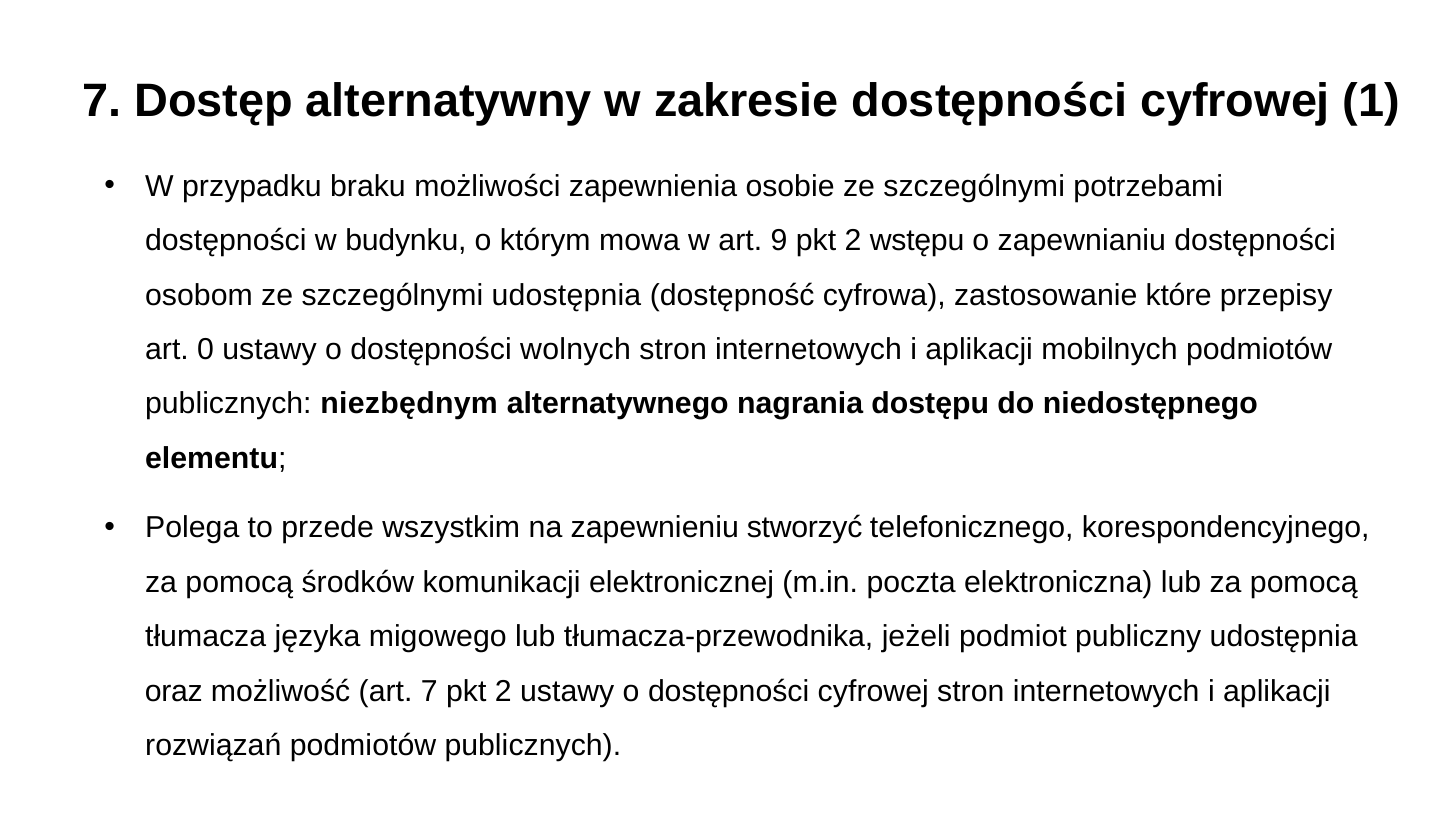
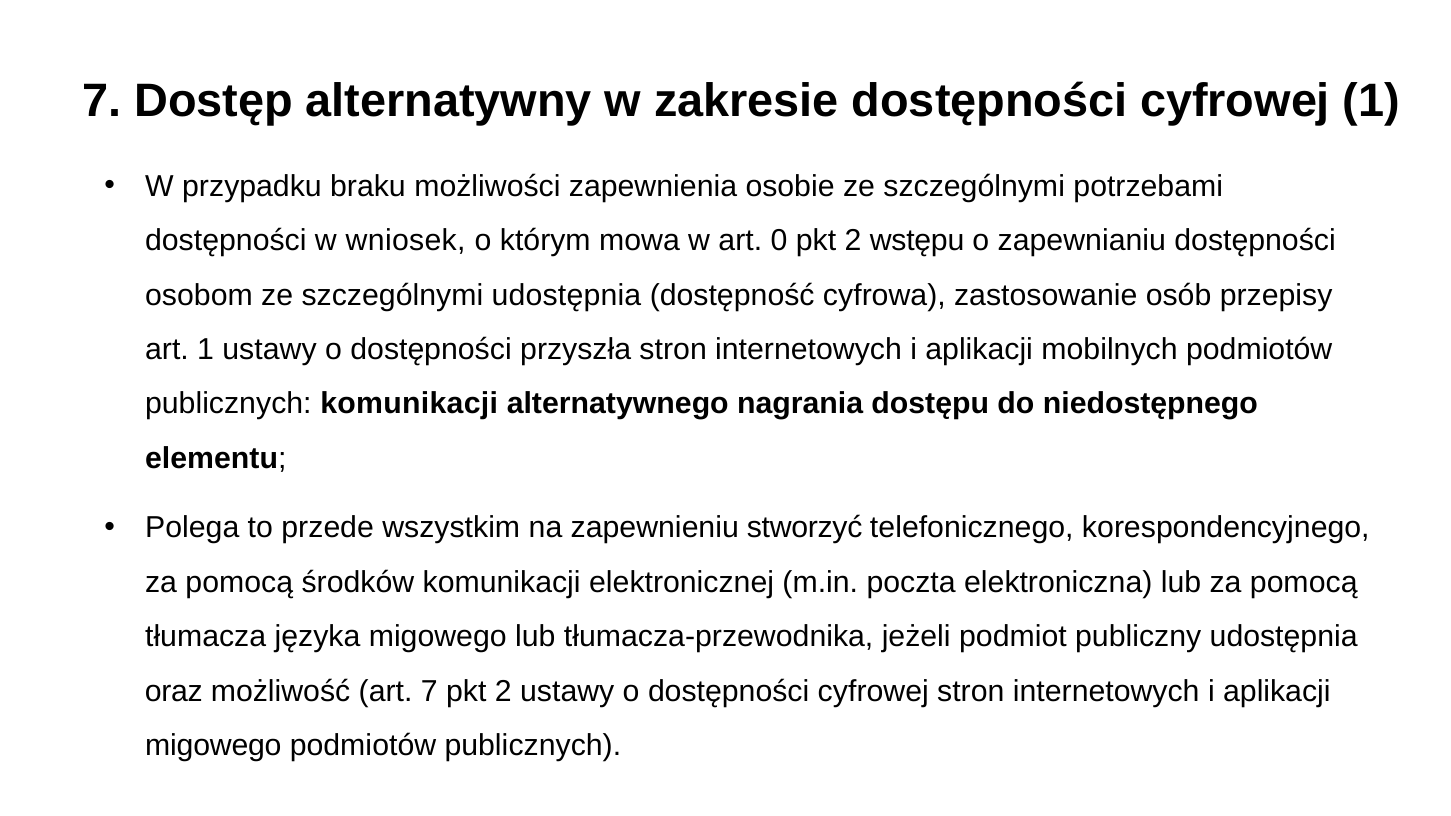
budynku: budynku -> wniosek (406, 241)
9: 9 -> 0 (779, 241)
które: które -> osób (1179, 295)
art 0: 0 -> 1 (206, 350)
wolnych: wolnych -> przyszła (576, 350)
publicznych niezbędnym: niezbędnym -> komunikacji (409, 404)
rozwiązań: rozwiązań -> migowego (213, 746)
